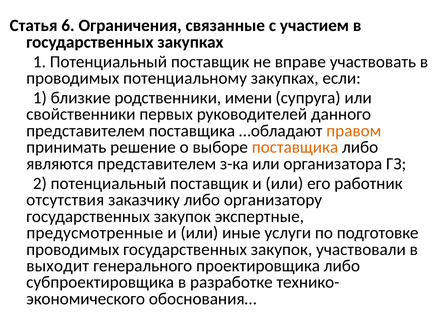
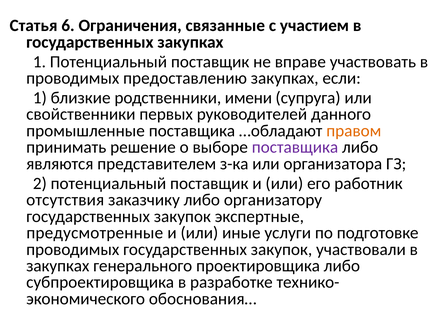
потенциальному: потенциальному -> предоставлению (185, 78)
представителем: представителем -> промышленные (86, 131)
поставщика colour: orange -> purple (295, 148)
выходит: выходит -> закупках (58, 266)
